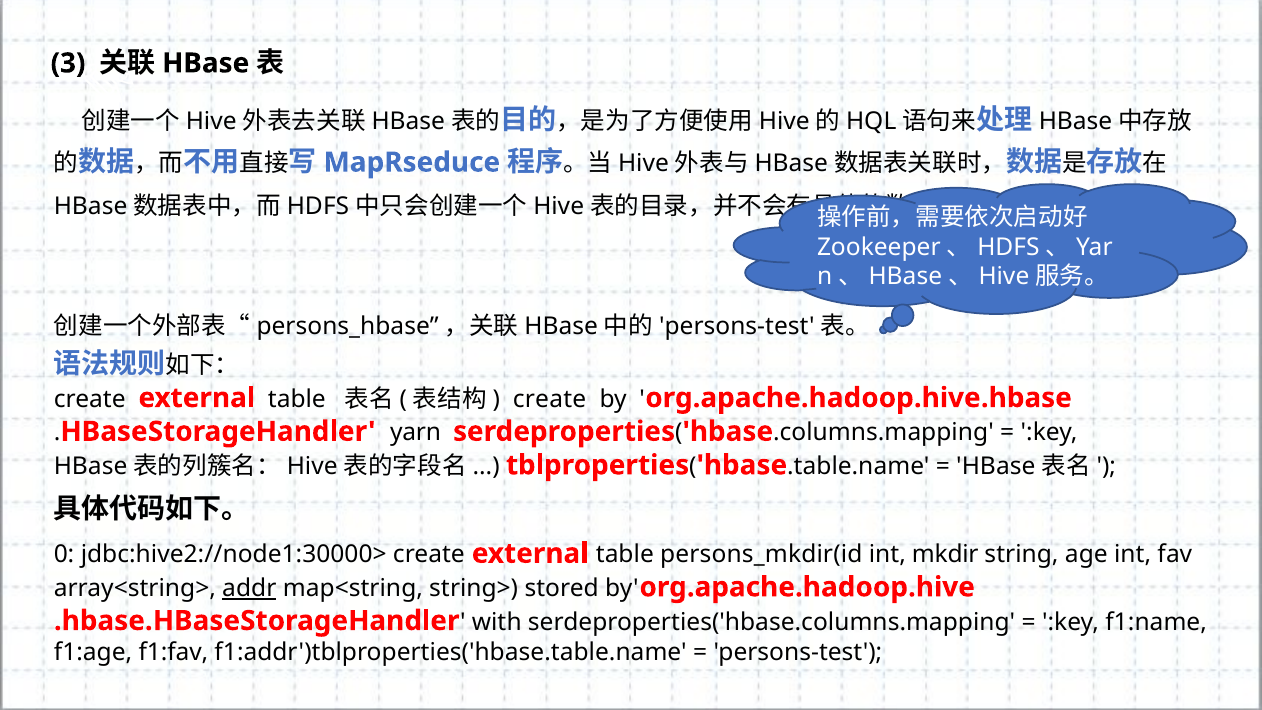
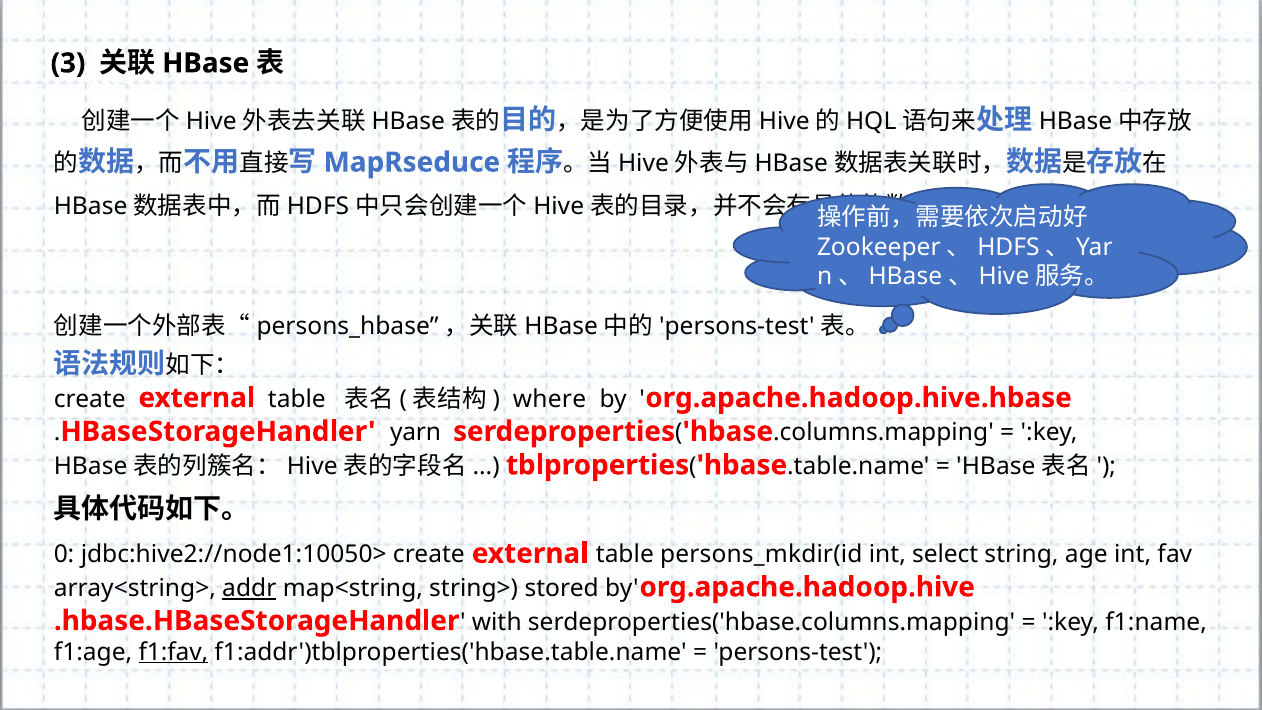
create: create -> where (550, 399)
jdbc:hive2://node1:30000>: jdbc:hive2://node1:30000> -> jdbc:hive2://node1:10050> (234, 555)
mkdir: mkdir -> select (945, 555)
f1:fav underline: none -> present (173, 652)
